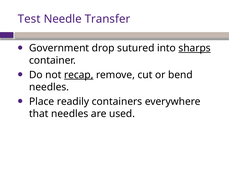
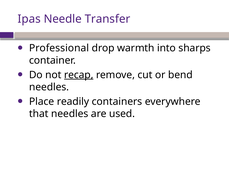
Test: Test -> Ipas (29, 19)
Government: Government -> Professional (59, 48)
sutured: sutured -> warmth (136, 48)
sharps underline: present -> none (195, 48)
